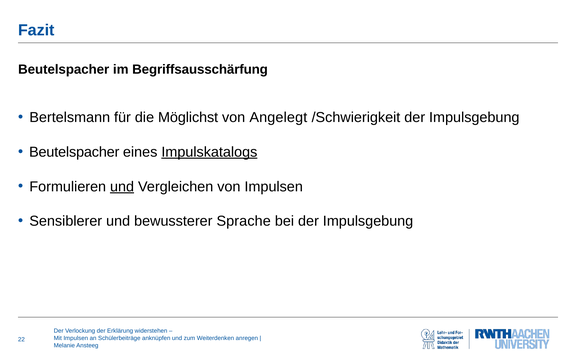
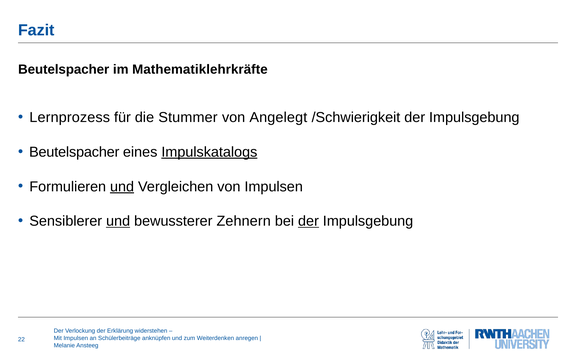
Begriffsausschärfung: Begriffsausschärfung -> Mathematiklehrkräfte (200, 69)
Bertelsmann: Bertelsmann -> Lernprozess (70, 118)
Möglichst: Möglichst -> Stummer (188, 118)
und underline: none -> present (118, 221)
Sprache: Sprache -> Zehnern (244, 221)
der underline: none -> present (308, 221)
